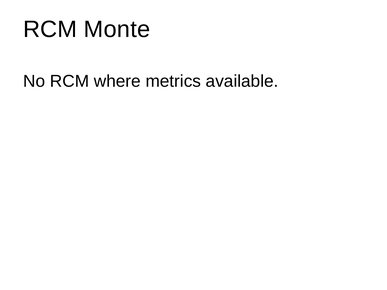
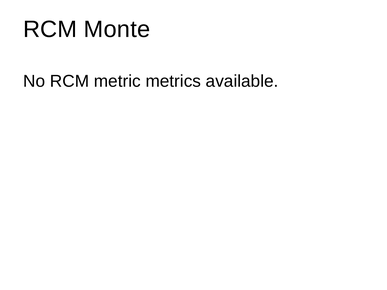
where: where -> metric (117, 81)
